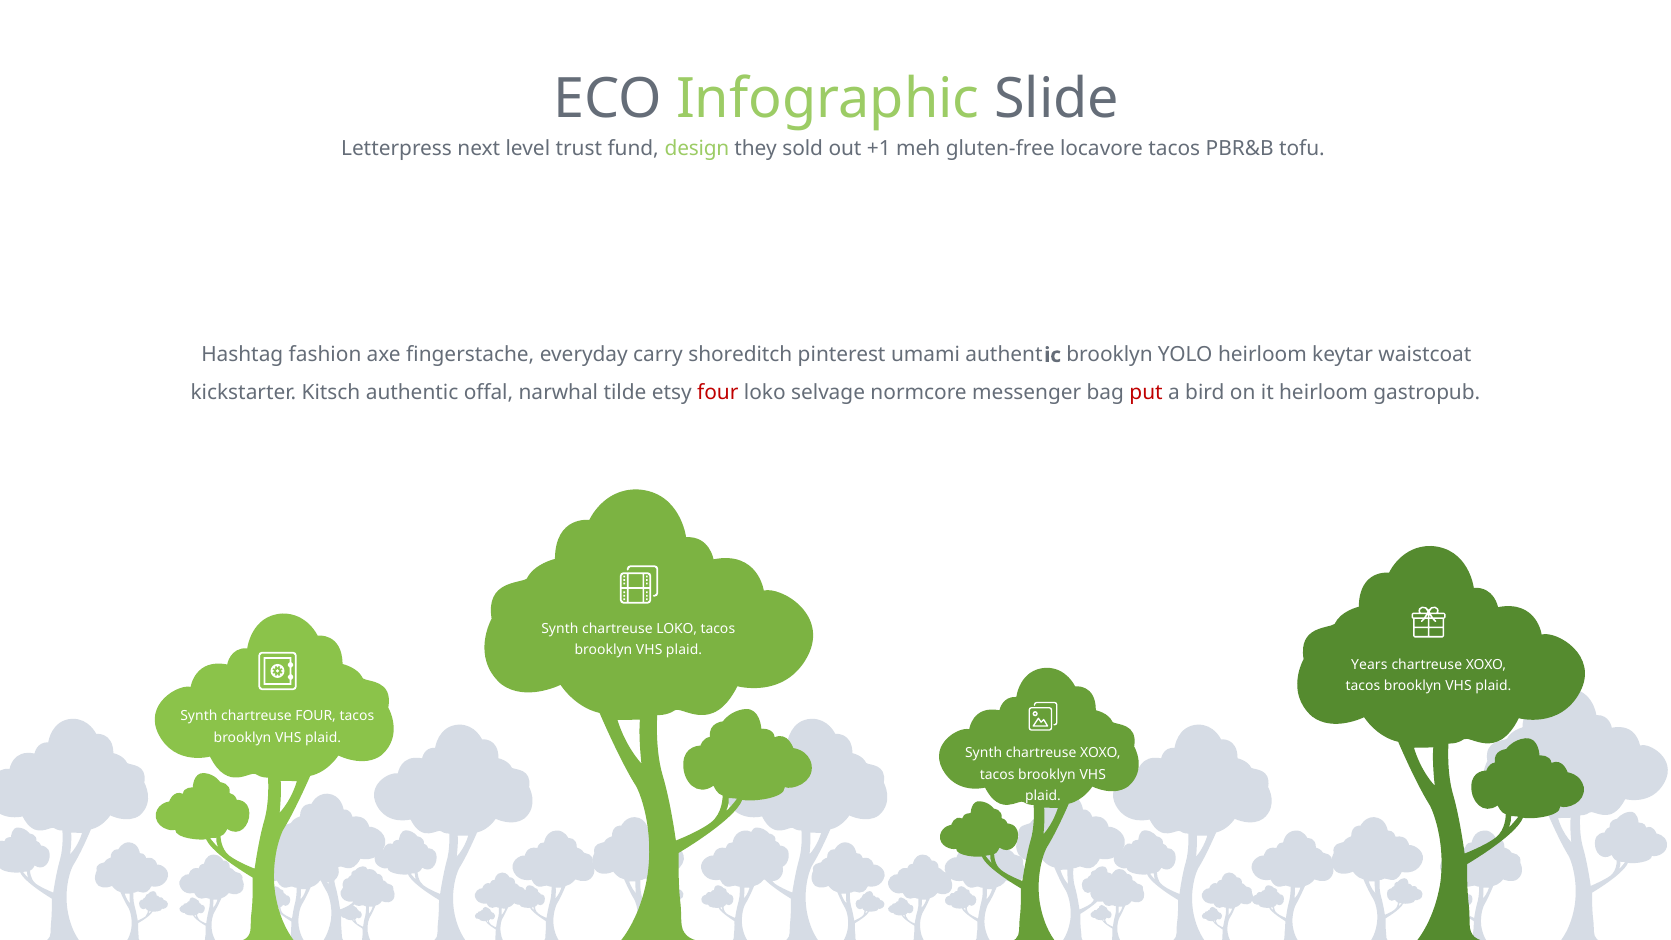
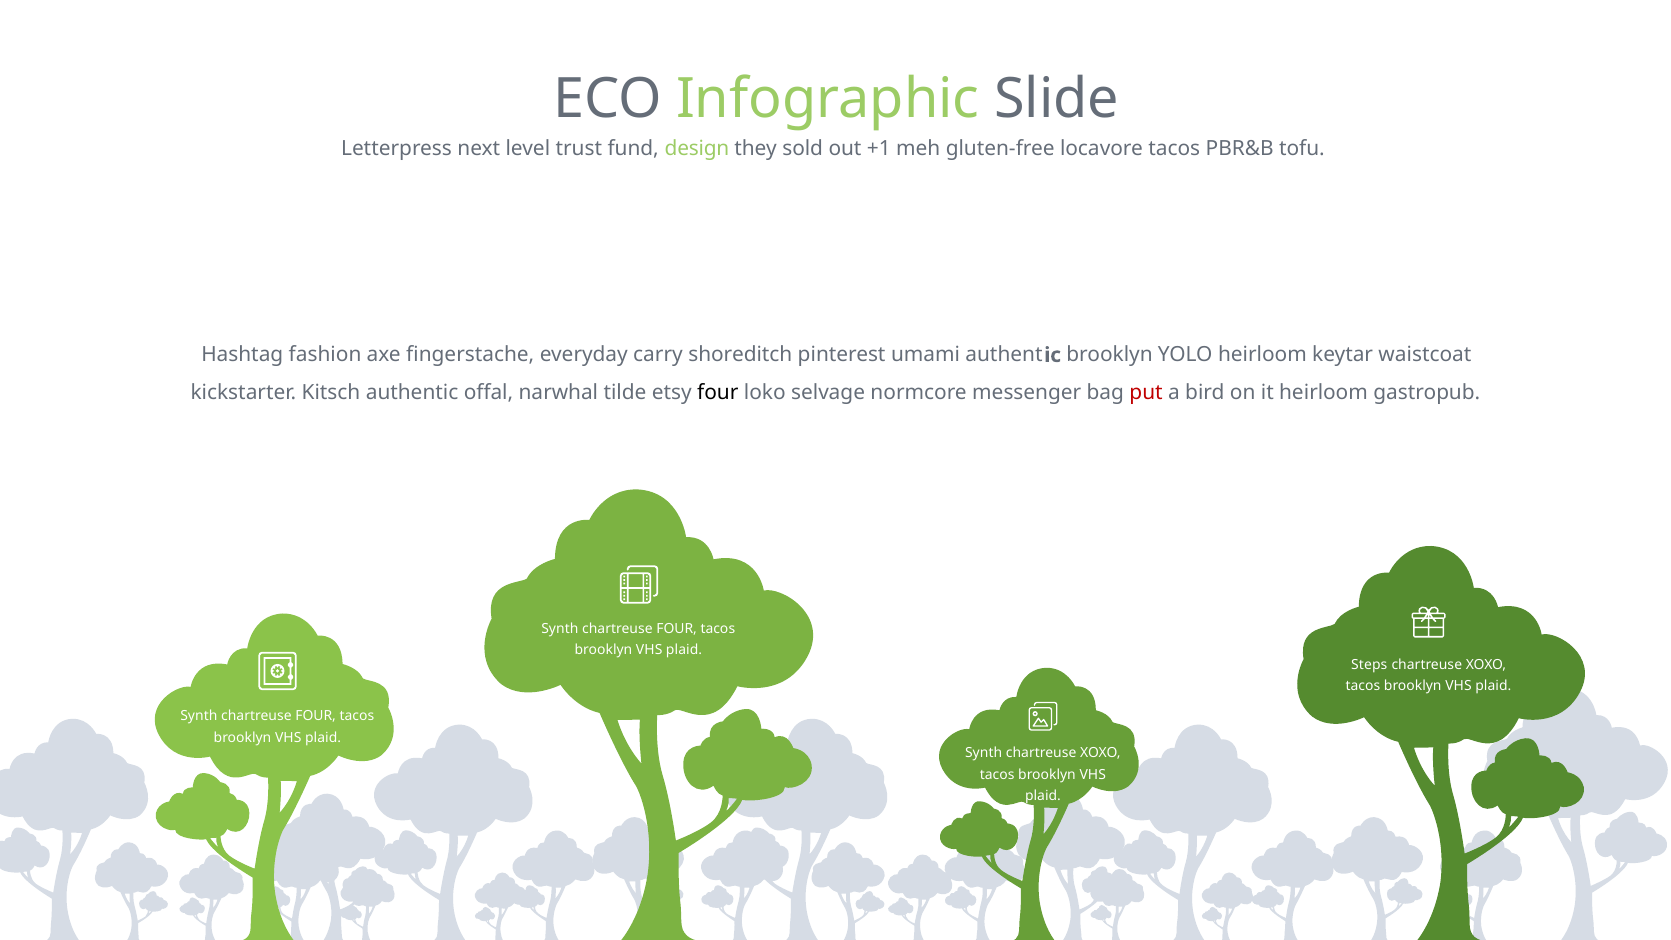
four colour: red -> black (718, 393)
LOKO: LOKO -> FOUR (677, 629)
Years: Years -> Steps (1369, 665)
